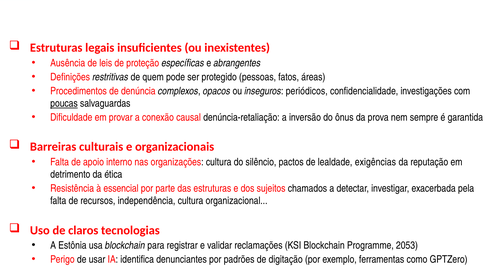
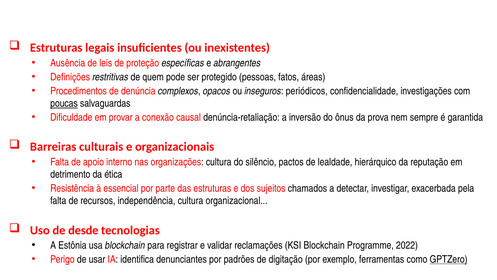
exigências: exigências -> hierárquico (375, 162)
claros: claros -> desde (83, 230)
2053: 2053 -> 2022 (407, 245)
GPTZero underline: none -> present (449, 259)
